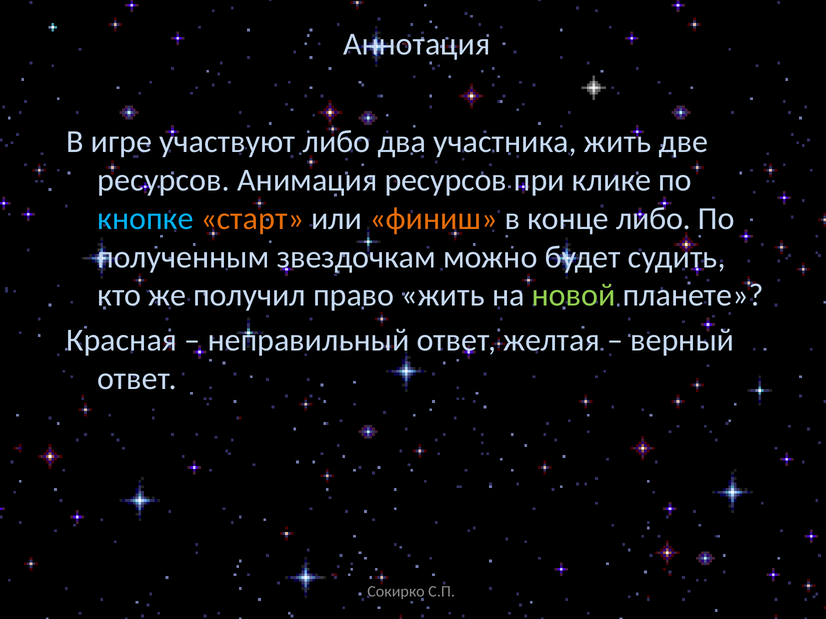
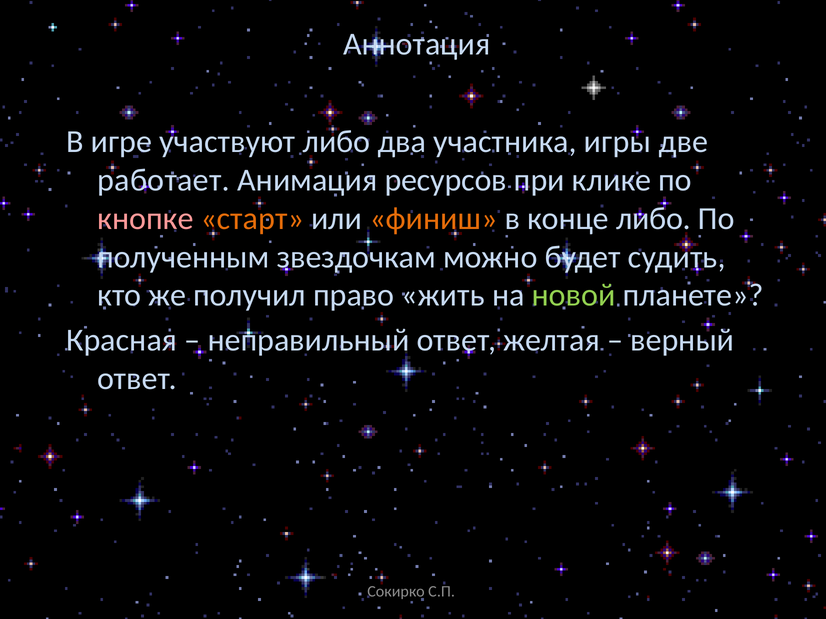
участника жить: жить -> игры (618, 142)
ресурсов: ресурсов -> работает (164, 180)
кнопке colour: light blue -> pink (145, 219)
